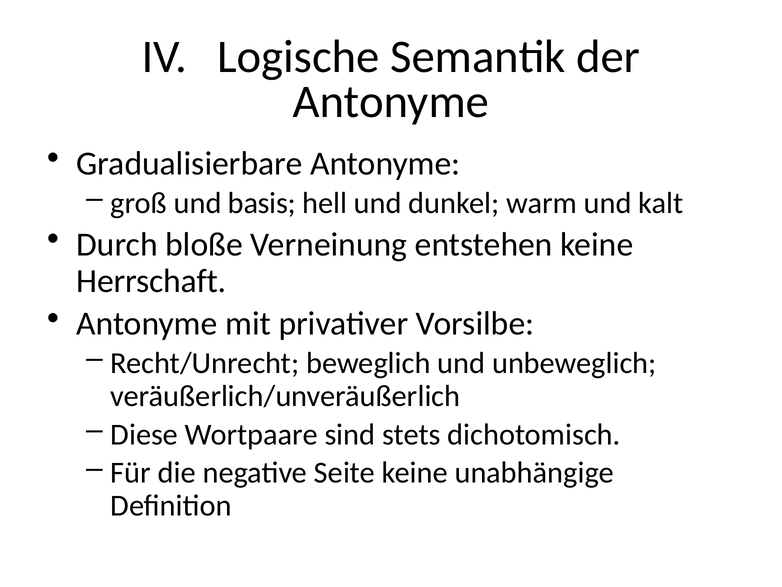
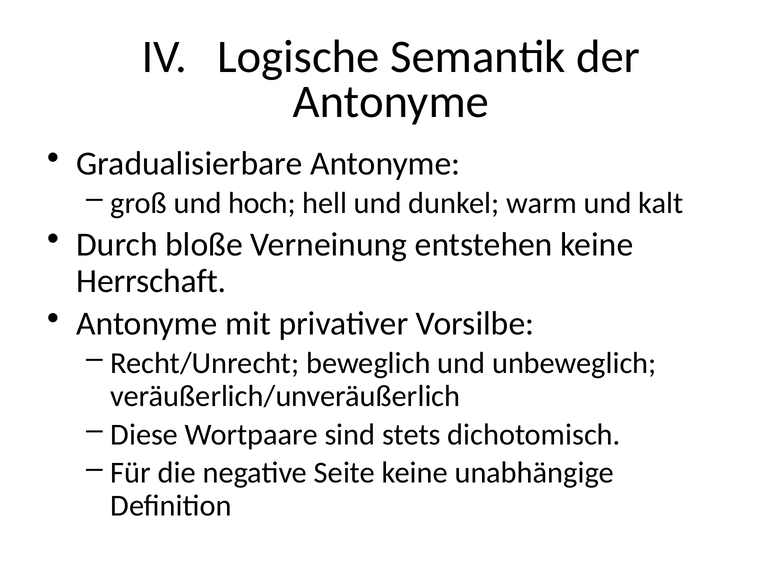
basis: basis -> hoch (262, 203)
